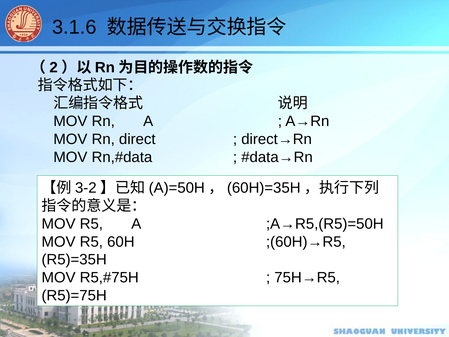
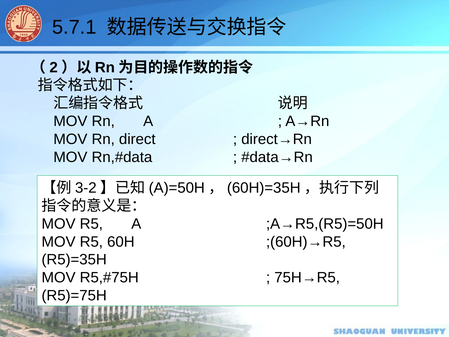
3.1.6: 3.1.6 -> 5.7.1 (74, 27)
